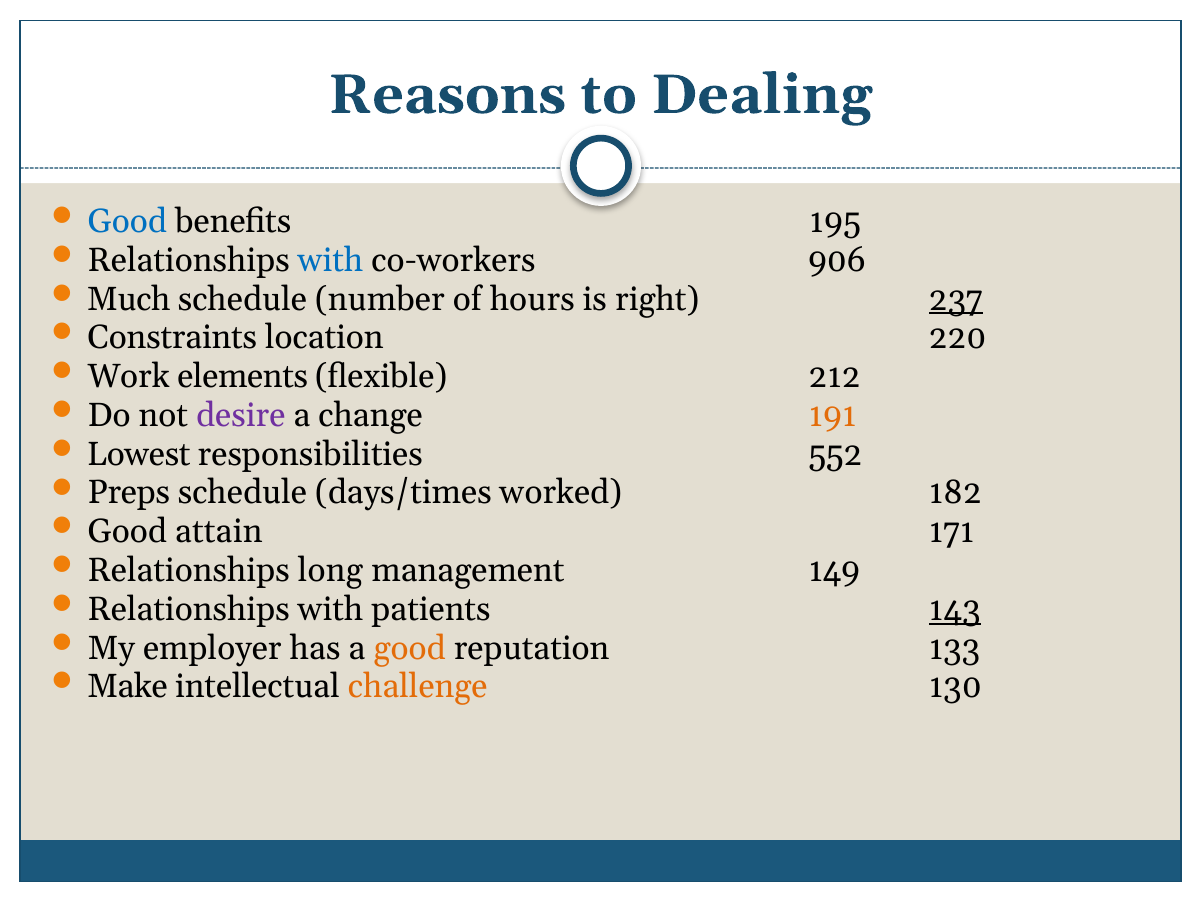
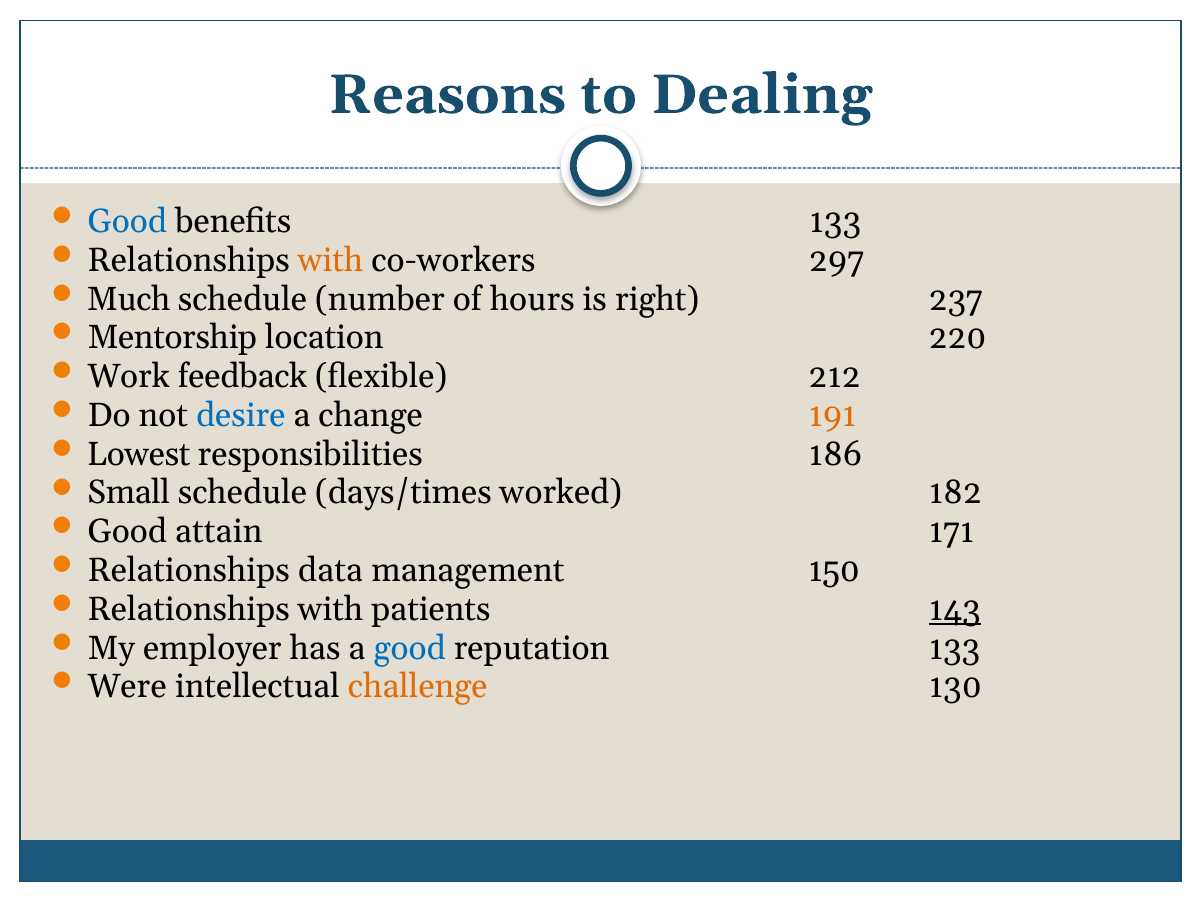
benefits 195: 195 -> 133 (835, 221)
with colour: blue -> orange (331, 260)
906: 906 -> 297 (837, 260)
237 underline: present -> none (956, 299)
Constraints: Constraints -> Mentorship (172, 338)
elements: elements -> feedback (243, 376)
desire colour: purple -> blue (241, 415)
552: 552 -> 186 (835, 454)
Preps: Preps -> Small (129, 493)
long: long -> data (330, 570)
149: 149 -> 150 (834, 570)
good colour: orange -> blue (410, 648)
Make: Make -> Were (127, 686)
